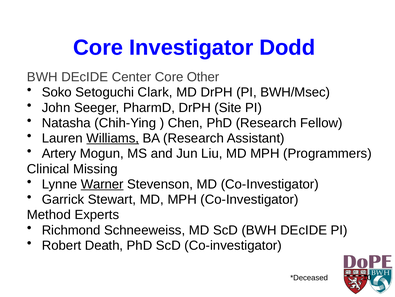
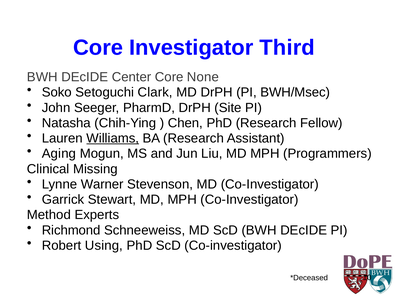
Dodd: Dodd -> Third (287, 48)
Other: Other -> None (203, 77)
Artery: Artery -> Aging (59, 153)
Warner underline: present -> none (102, 184)
Death: Death -> Using (104, 245)
